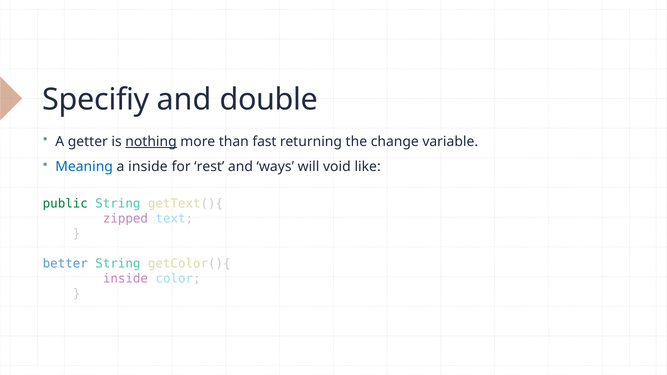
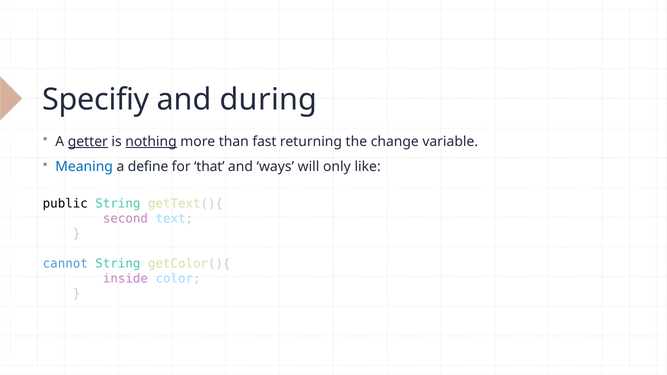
double: double -> during (269, 100)
getter underline: none -> present (88, 141)
a inside: inside -> define (148, 167)
rest: rest -> that (209, 167)
void: void -> only (337, 167)
public colour: green -> black (65, 203)
zipped: zipped -> second (125, 218)
better: better -> cannot (65, 264)
